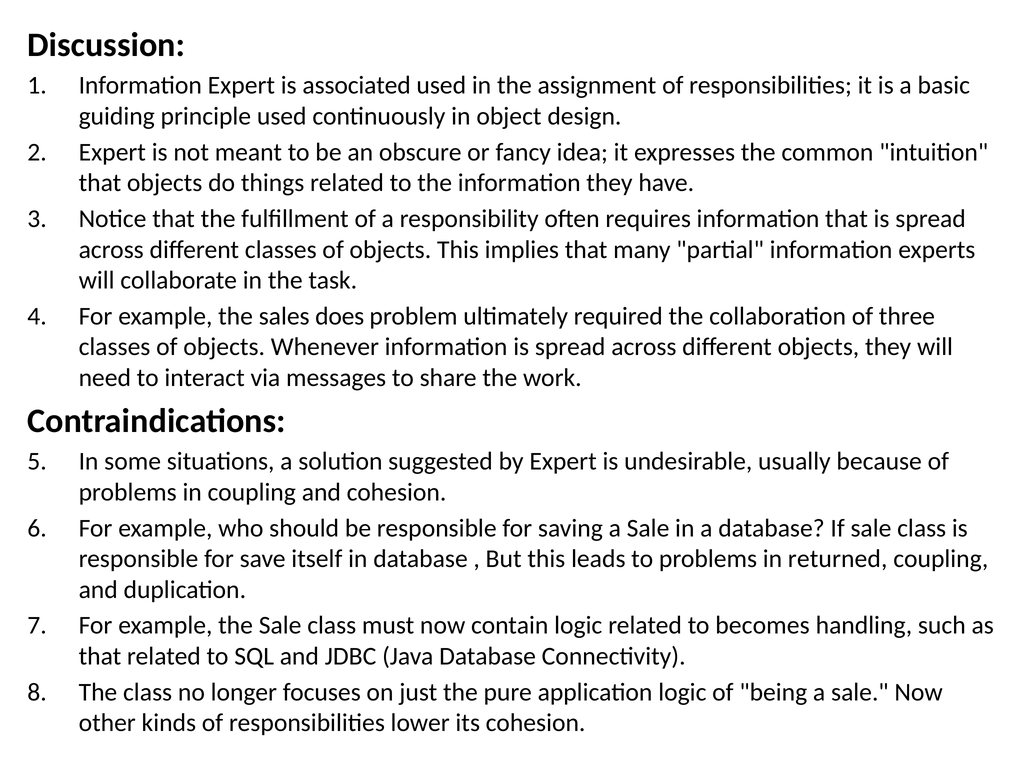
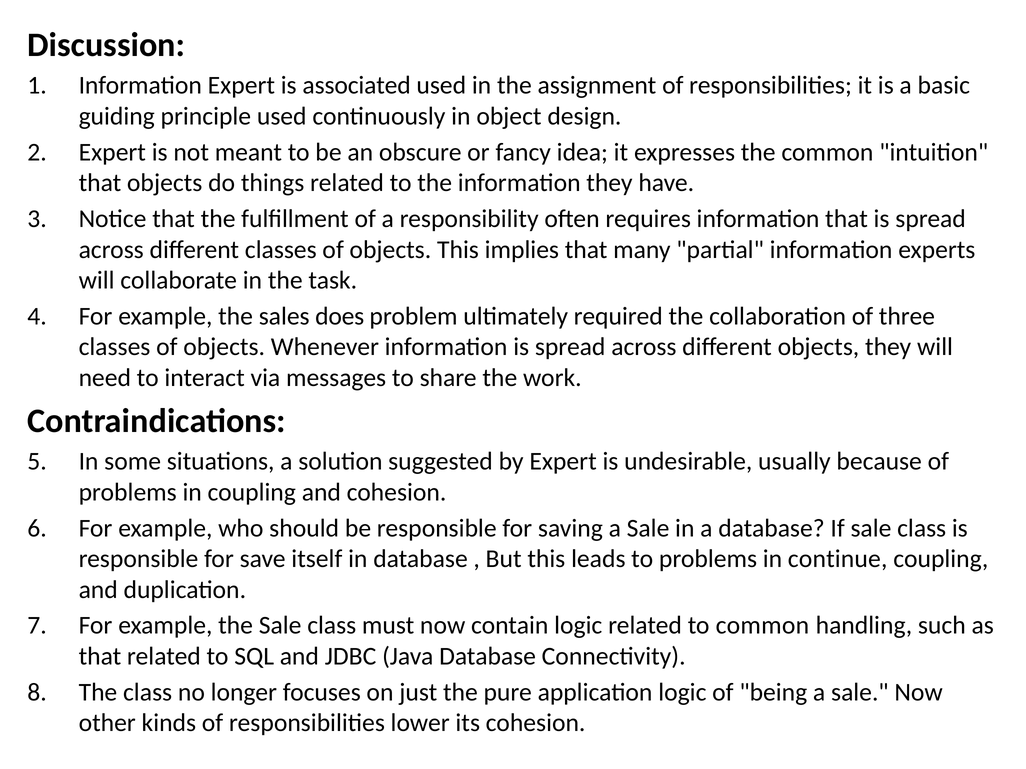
returned: returned -> continue (838, 559)
to becomes: becomes -> common (762, 626)
